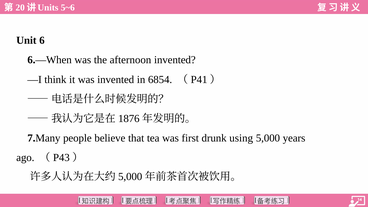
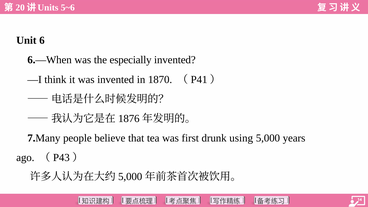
afternoon: afternoon -> especially (131, 60)
6854: 6854 -> 1870 (160, 79)
